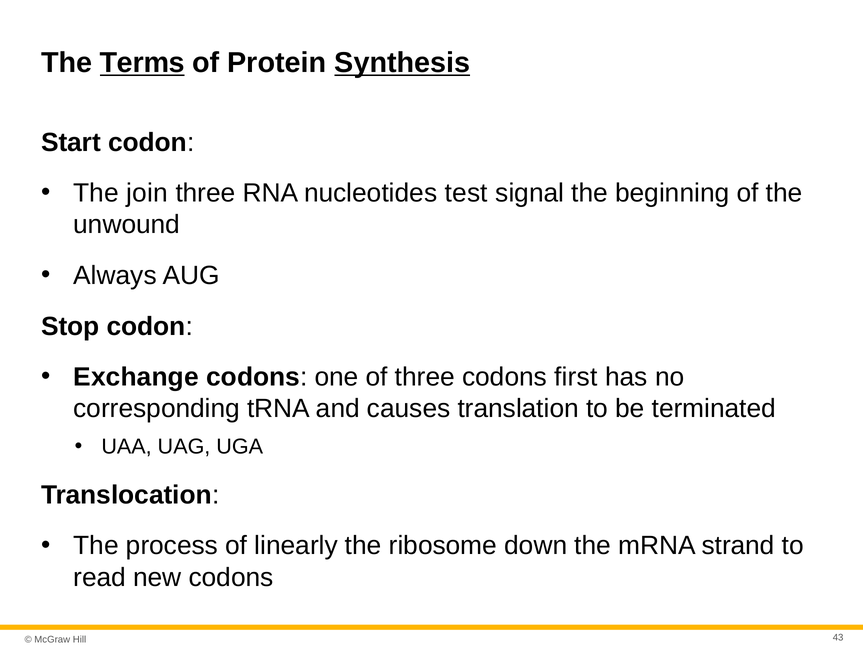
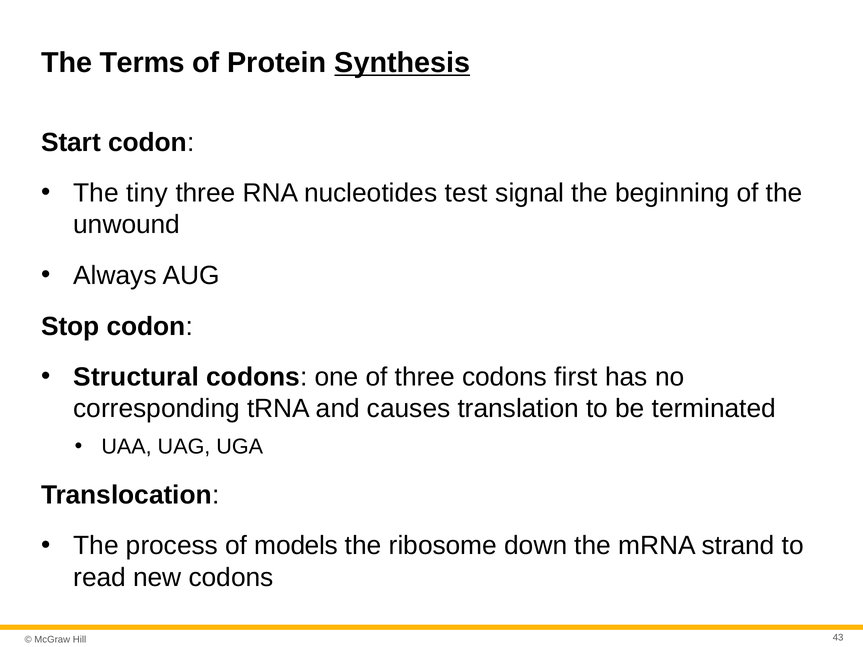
Terms underline: present -> none (142, 63)
join: join -> tiny (147, 193)
Exchange: Exchange -> Structural (136, 377)
linearly: linearly -> models (296, 546)
